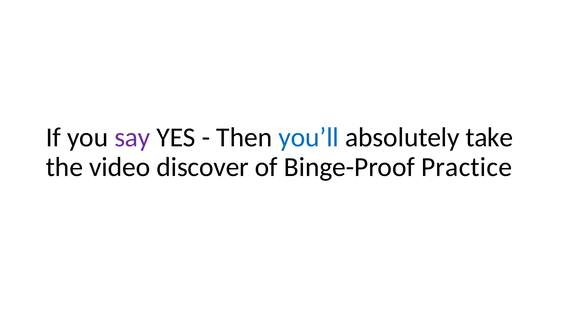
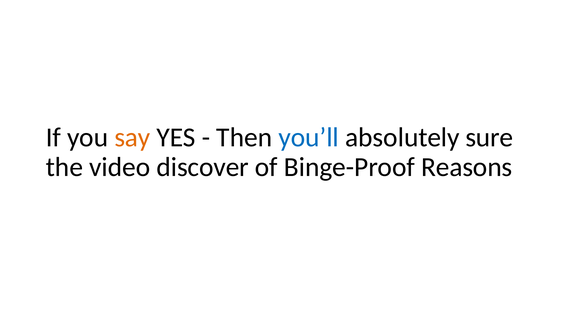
say colour: purple -> orange (132, 137)
take: take -> sure (489, 137)
Practice: Practice -> Reasons (467, 167)
